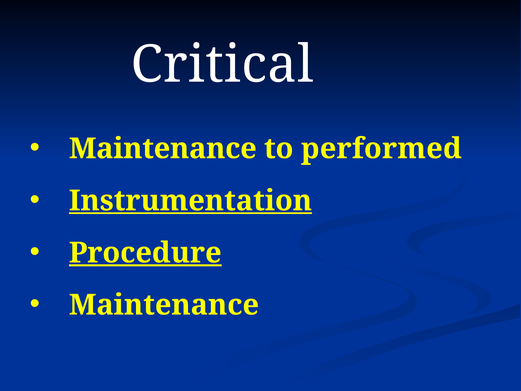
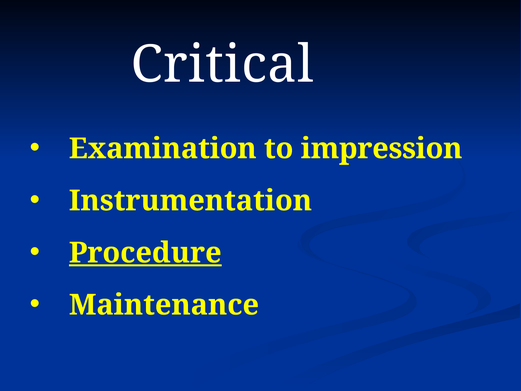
Maintenance: Maintenance -> Examination (163, 149)
performed: performed -> impression (382, 149)
Instrumentation underline: present -> none (190, 201)
